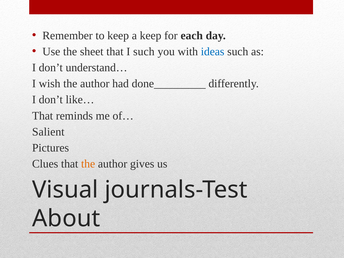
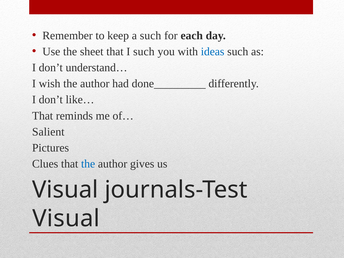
a keep: keep -> such (151, 36)
the colour: orange -> blue (88, 164)
About: About -> Visual (66, 218)
